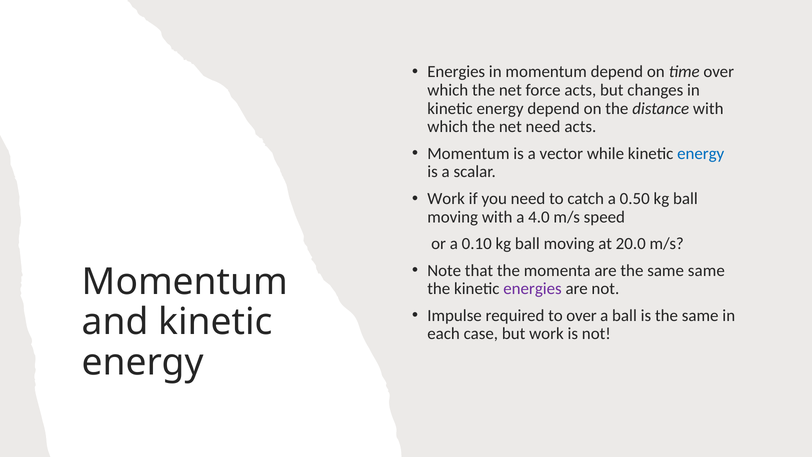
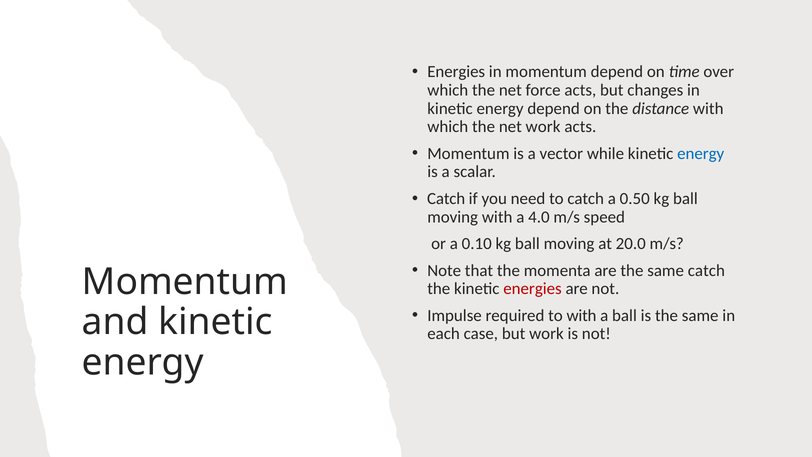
net need: need -> work (543, 127)
Work: Work -> Catch (446, 198)
same same: same -> catch (706, 270)
energies colour: purple -> red (533, 289)
to over: over -> with (582, 315)
